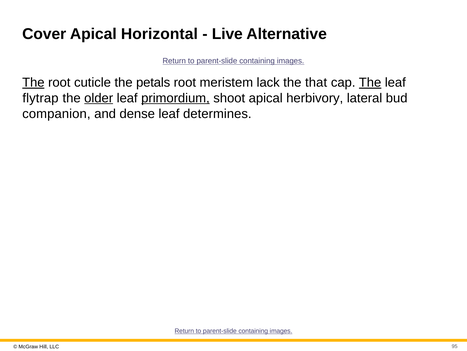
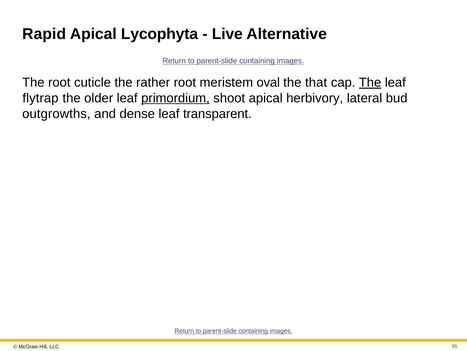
Cover: Cover -> Rapid (44, 34)
Horizontal: Horizontal -> Lycophyta (159, 34)
The underline: present -> none (33, 82)
petals: petals -> rather (153, 82)
lack: lack -> oval (268, 82)
older underline: present -> none (99, 98)
companion: companion -> outgrowths (56, 114)
determines: determines -> transparent (217, 114)
